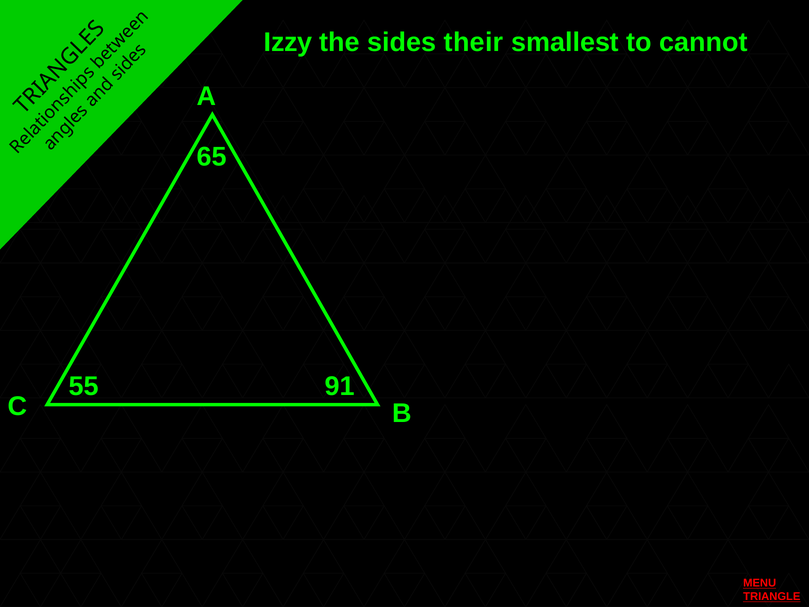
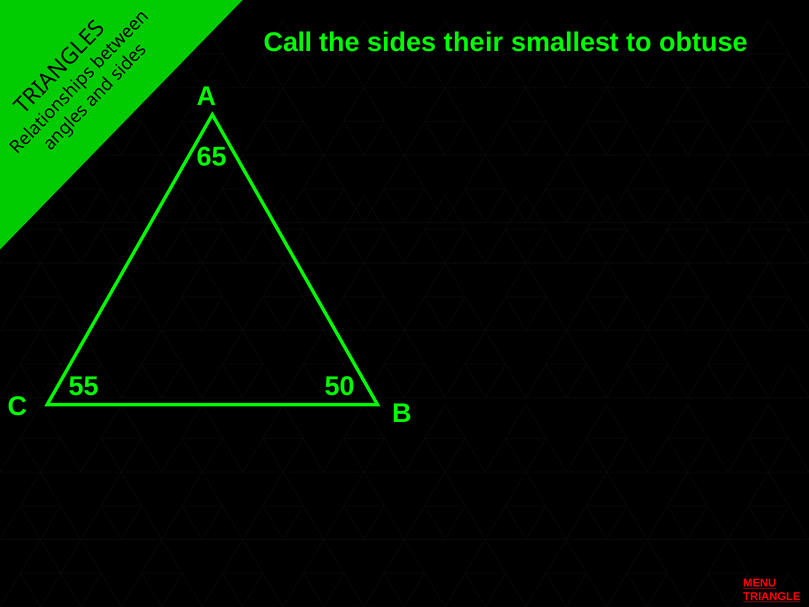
Izzy: Izzy -> Call (288, 42)
cannot: cannot -> obtuse (704, 42)
91: 91 -> 50 (340, 386)
